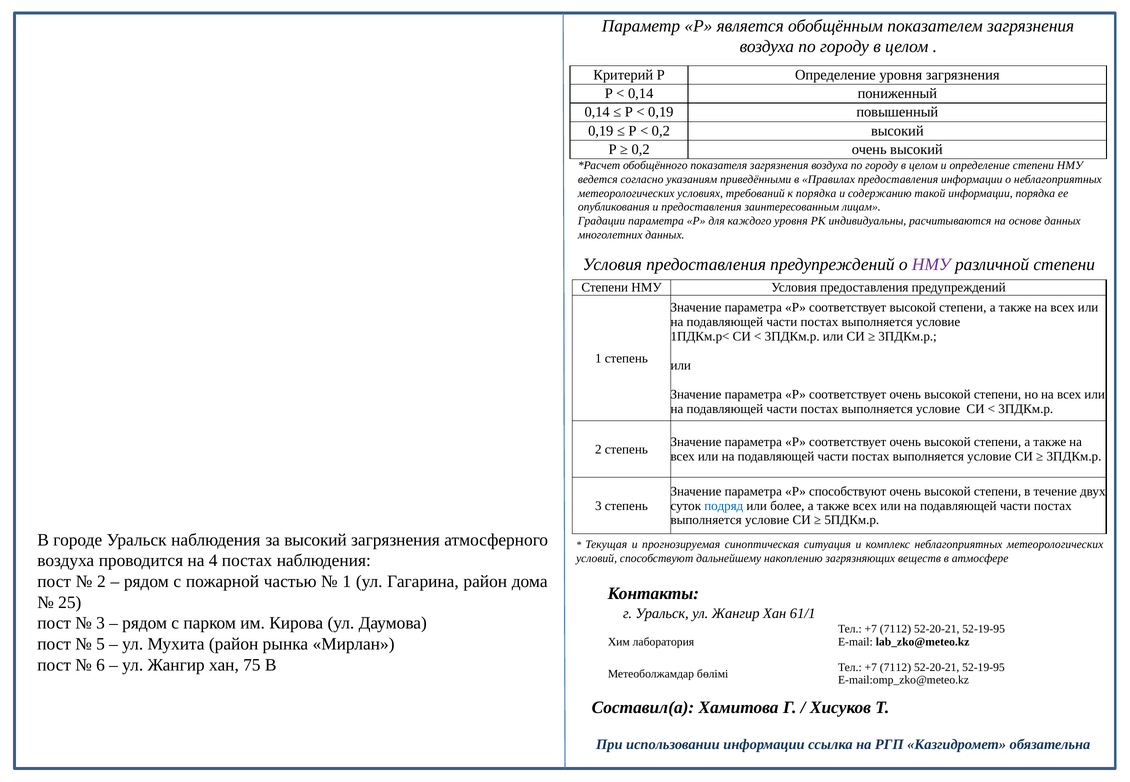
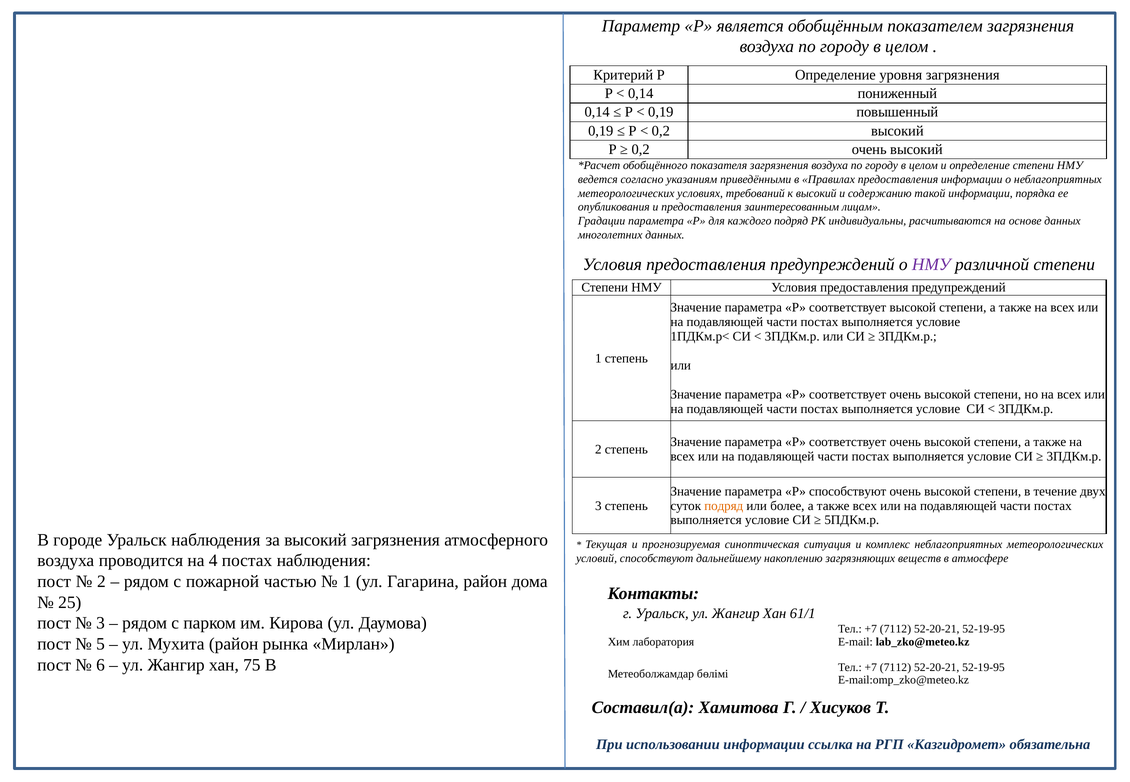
к порядка: порядка -> высокий (816, 193)
каждого уровня: уровня -> подряд (791, 221)
подряд colour: blue -> orange (724, 506)
